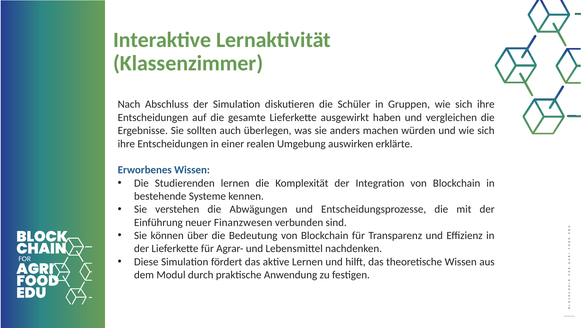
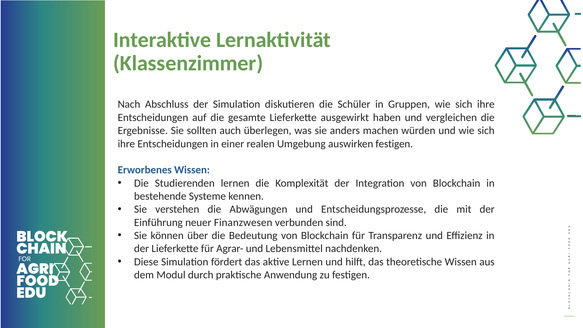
auswirken erklärte: erklärte -> festigen (394, 144)
